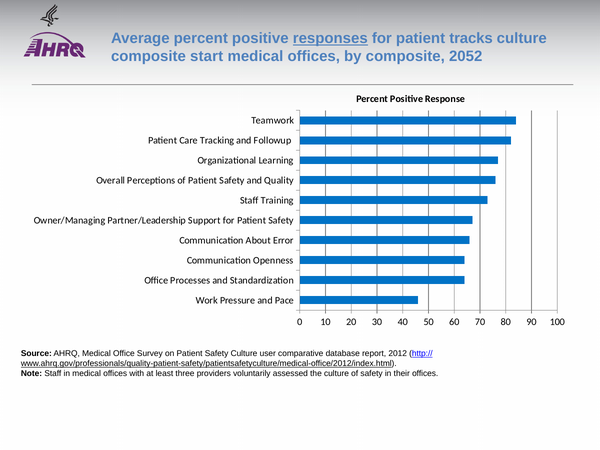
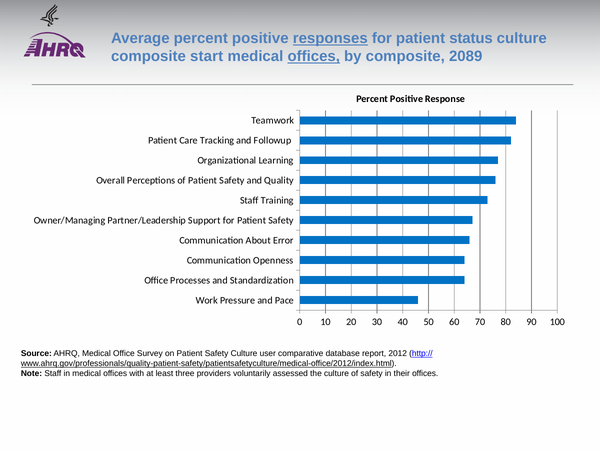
tracks: tracks -> status (471, 39)
offices underline: none -> present (314, 57)
2052: 2052 -> 2089 (466, 57)
